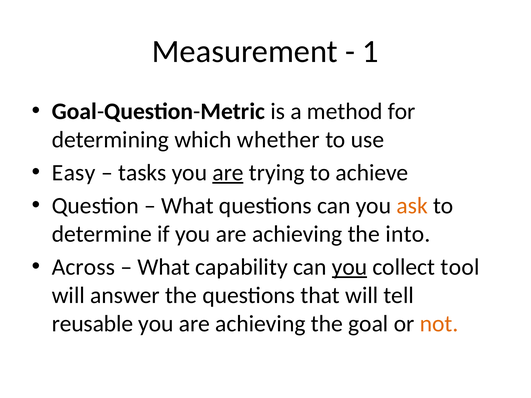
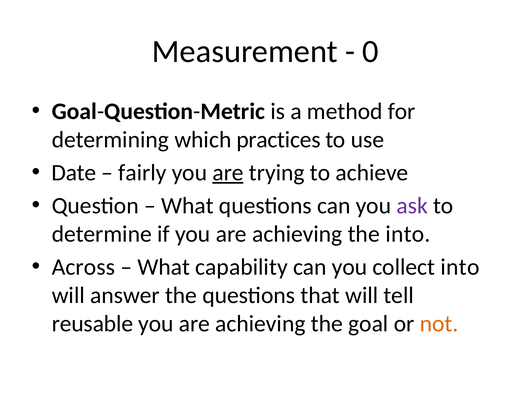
1: 1 -> 0 (370, 51)
whether: whether -> practices (278, 140)
Easy: Easy -> Date (74, 173)
tasks: tasks -> fairly (142, 173)
ask colour: orange -> purple (412, 206)
you underline: present -> none (350, 267)
collect tool: tool -> into (460, 267)
